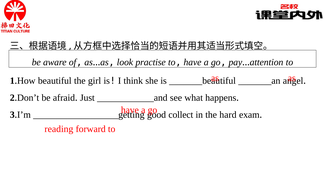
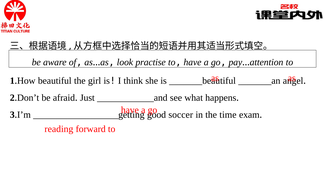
collect: collect -> soccer (181, 115)
hard: hard -> time (228, 115)
